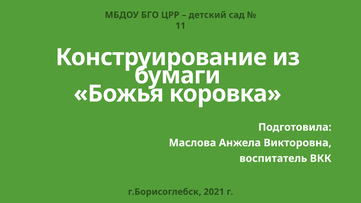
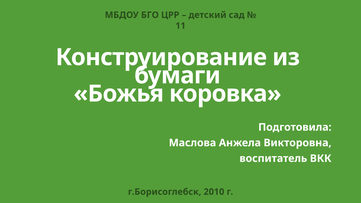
2021: 2021 -> 2010 (214, 192)
